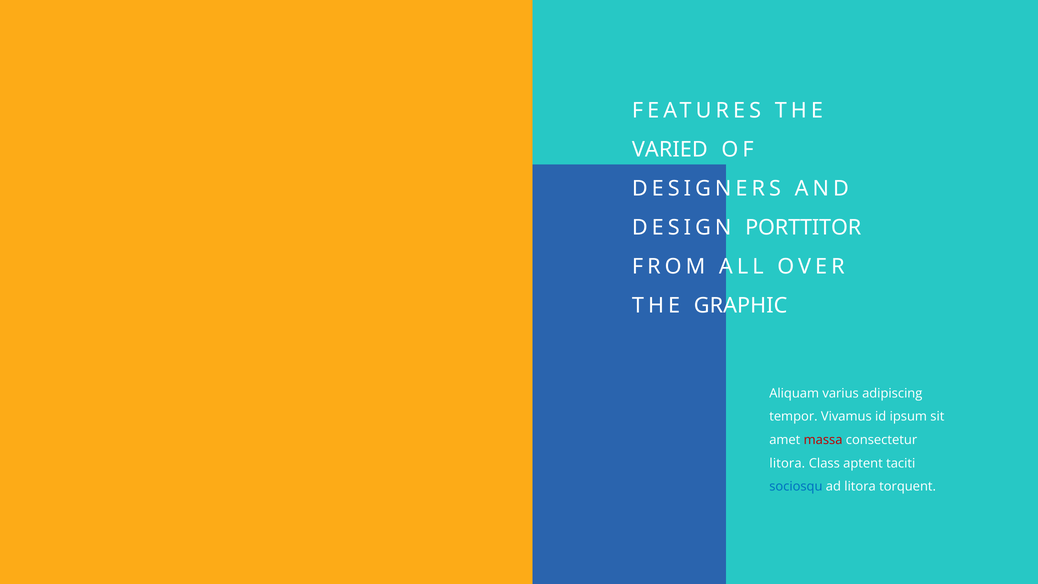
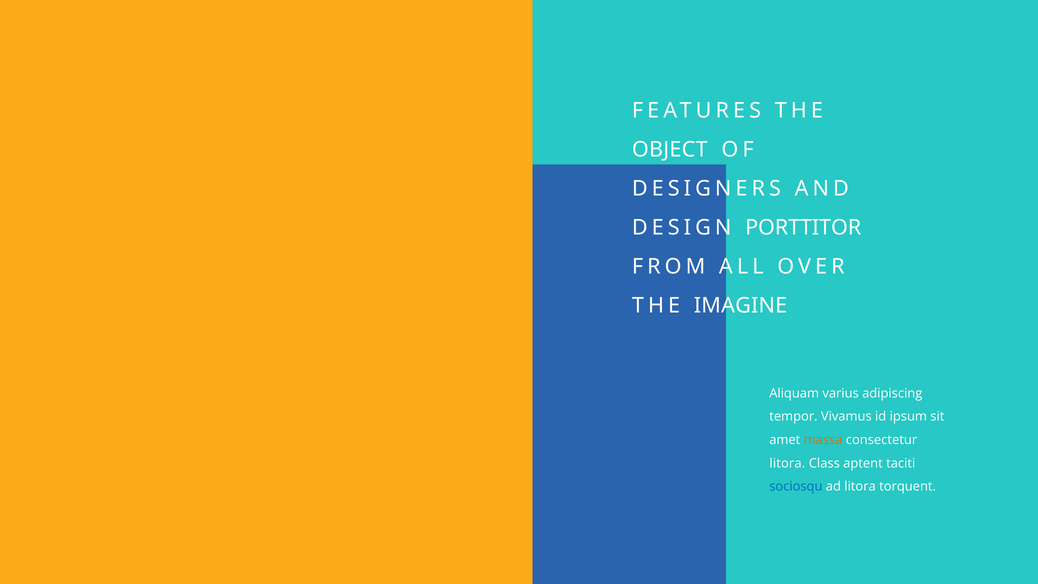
VARIED: VARIED -> OBJECT (670, 150)
GRAPHIC: GRAPHIC -> IMAGINE (741, 305)
massa colour: red -> orange (823, 440)
